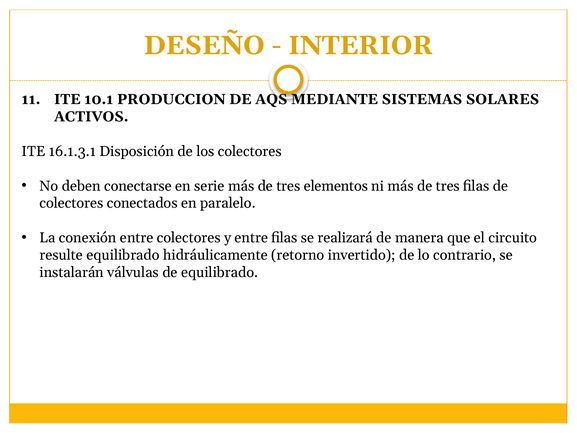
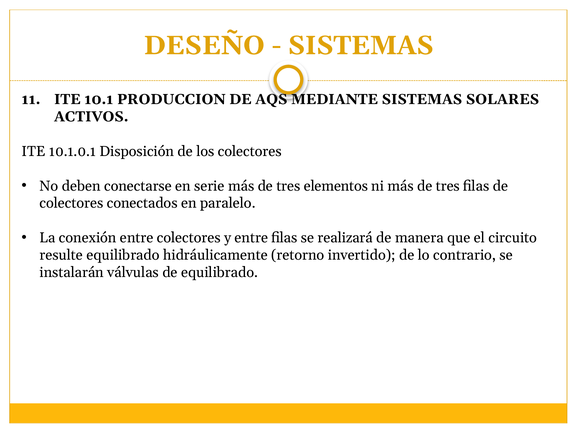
INTERIOR: INTERIOR -> SISTEMAS (361, 45)
16.1.3.1: 16.1.3.1 -> 10.1.0.1 (73, 151)
